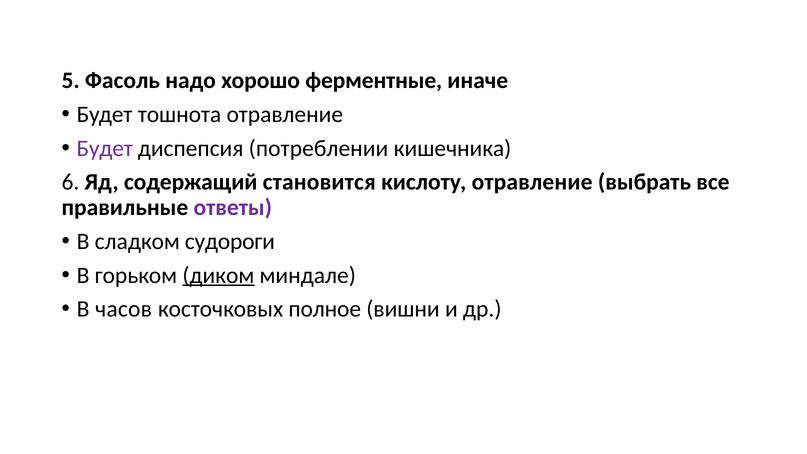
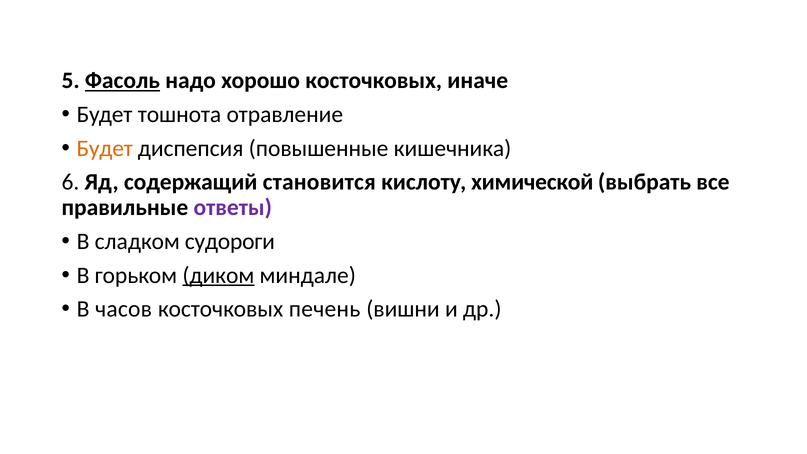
Фасоль underline: none -> present (122, 81)
хорошо ферментные: ферментные -> косточковых (374, 81)
Будет colour: purple -> orange (105, 148)
потреблении: потреблении -> повышенные (319, 148)
кислоту отравление: отравление -> химической (532, 182)
полное: полное -> печень (325, 309)
